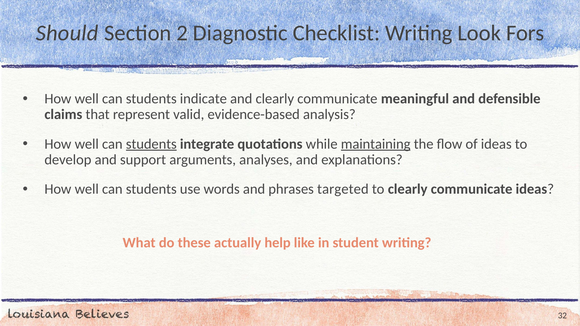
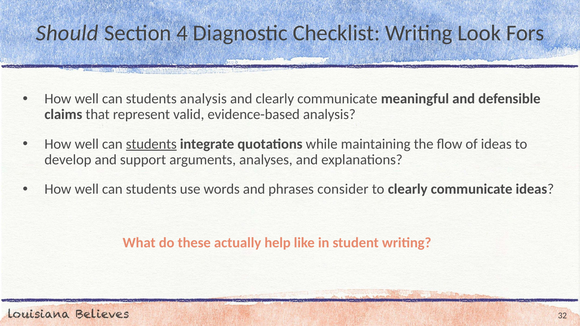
2: 2 -> 4 (182, 33)
students indicate: indicate -> analysis (203, 99)
maintaining underline: present -> none (376, 144)
targeted: targeted -> consider (343, 189)
